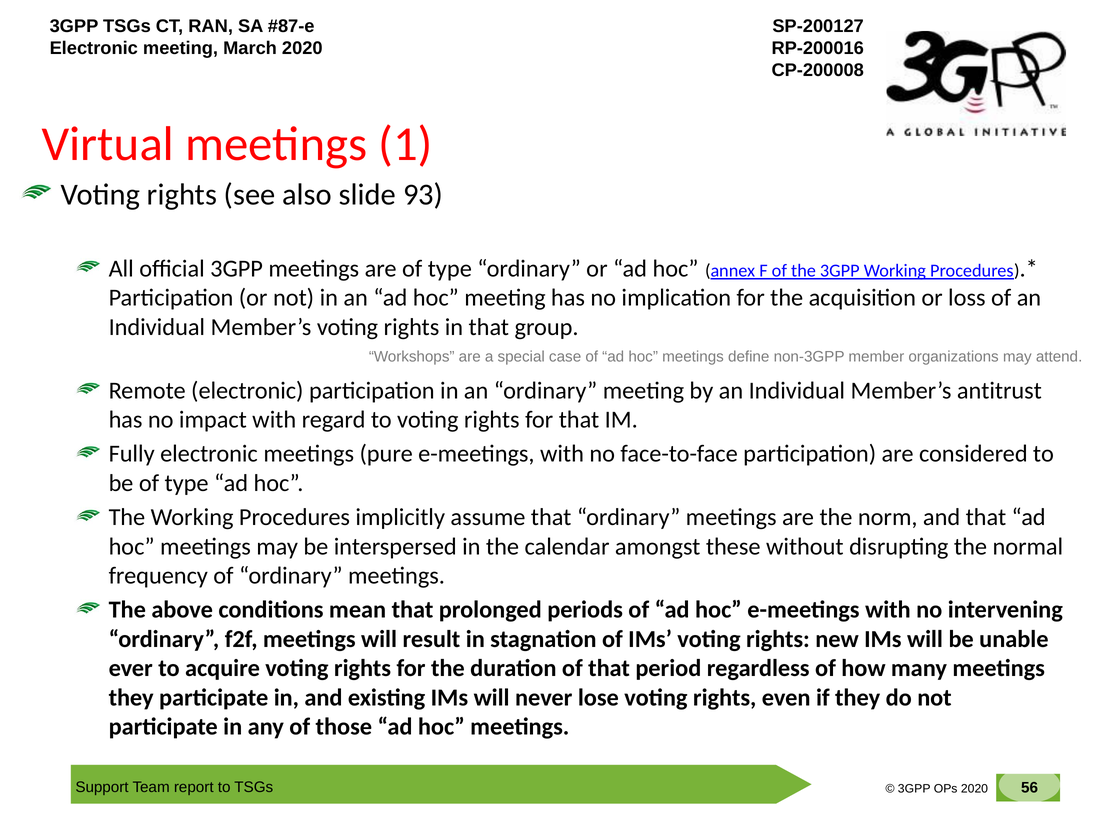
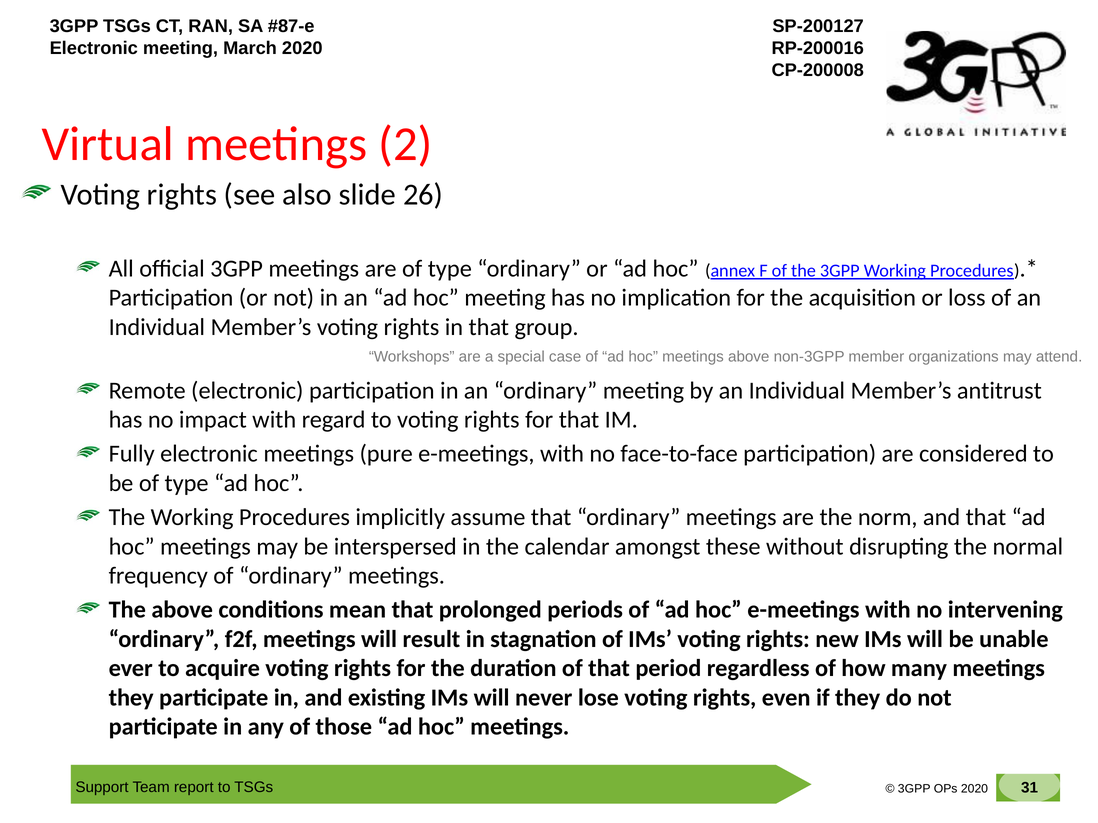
1: 1 -> 2 (406, 144)
93: 93 -> 26 (423, 195)
meetings define: define -> above (749, 357)
56: 56 -> 31 (1030, 788)
